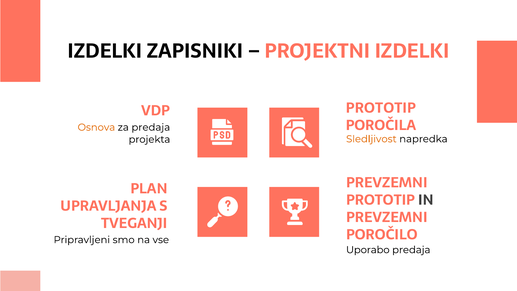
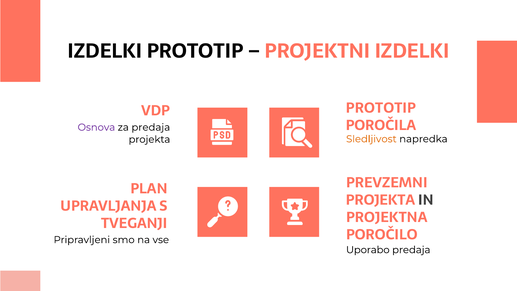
IZDELKI ZAPISNIKI: ZAPISNIKI -> PROTOTIP (195, 51)
Osnova colour: orange -> purple (96, 127)
PROTOTIP: PROTOTIP -> PROJEKTA (381, 200)
PREVZEMNI: PREVZEMNI -> PROJEKTNA (387, 217)
